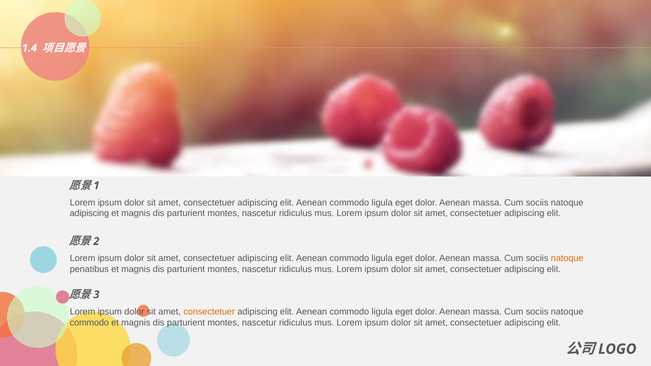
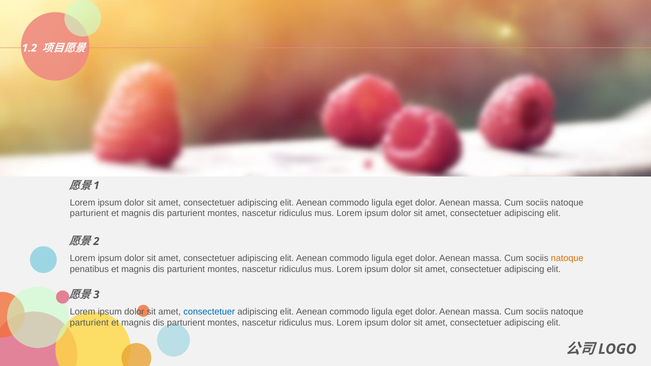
1.4: 1.4 -> 1.2 (29, 48)
adipiscing: adipiscing -> parturient (89, 214)
consectetuer colour: orange -> blue (209, 312)
commodo: commodo -> parturient (89, 323)
